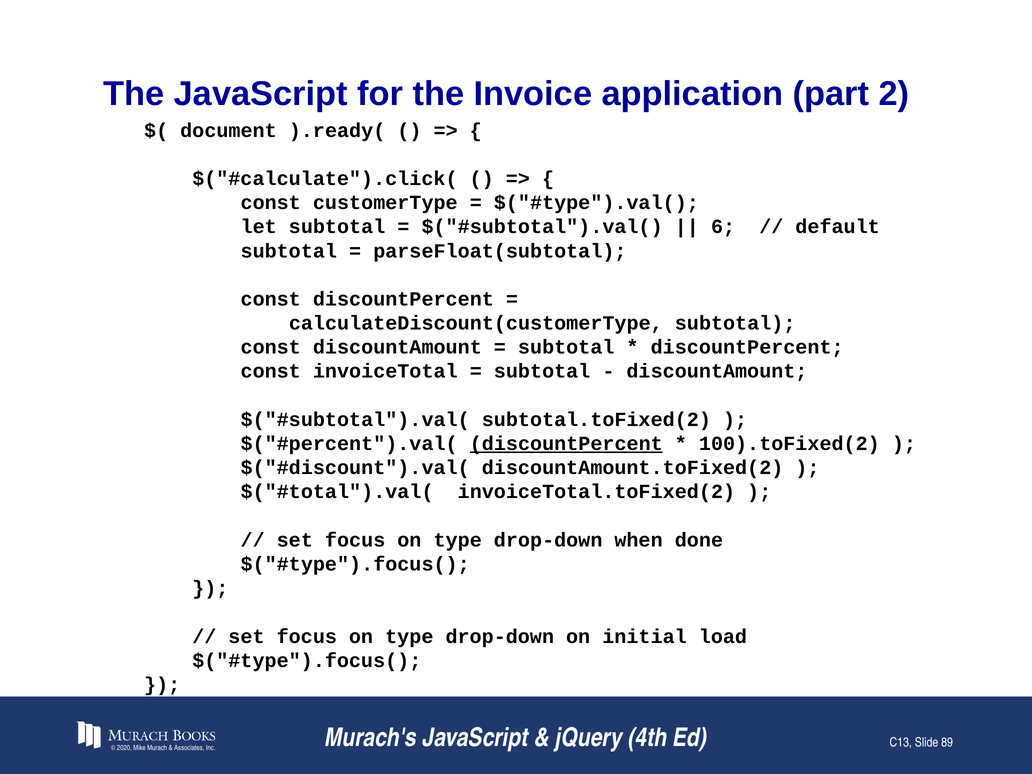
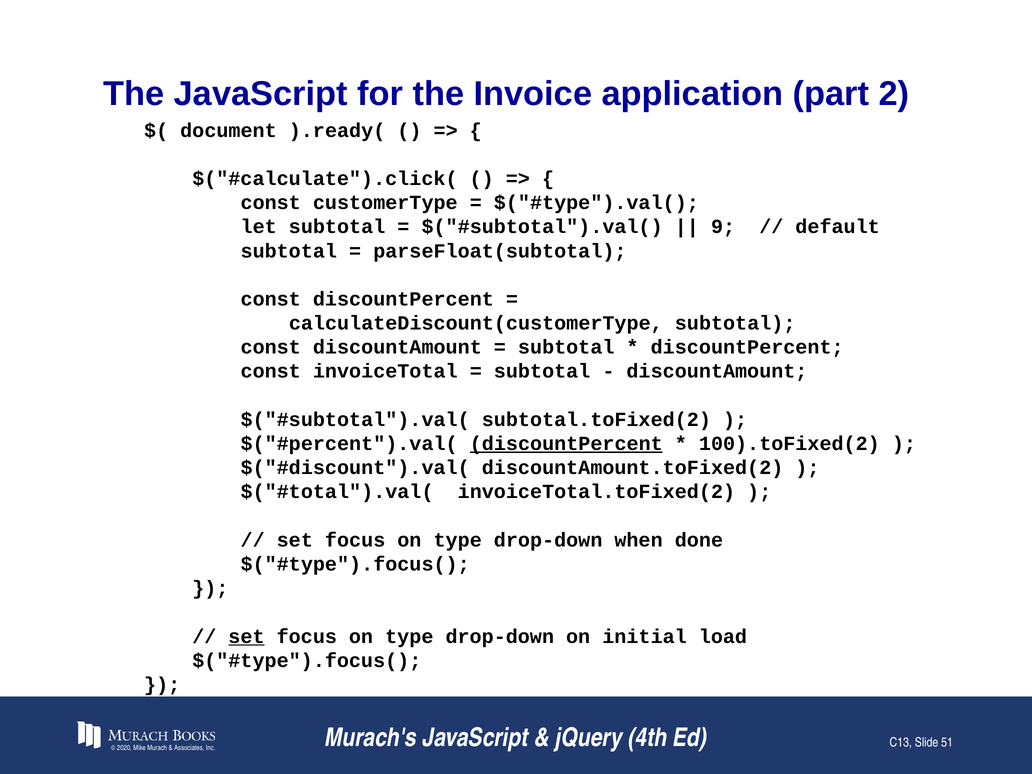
6: 6 -> 9 (723, 227)
set underline: none -> present (246, 636)
89: 89 -> 51 (947, 743)
